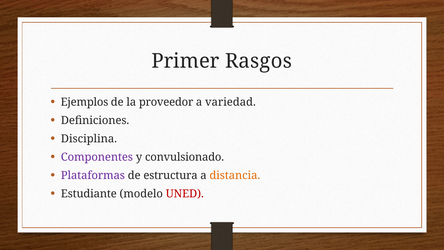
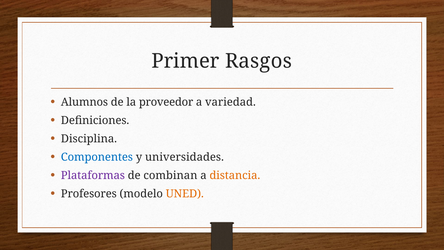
Ejemplos: Ejemplos -> Alumnos (84, 102)
Componentes colour: purple -> blue (97, 157)
convulsionado: convulsionado -> universidades (184, 157)
estructura: estructura -> combinan (170, 175)
Estudiante: Estudiante -> Profesores (89, 194)
UNED colour: red -> orange (185, 194)
